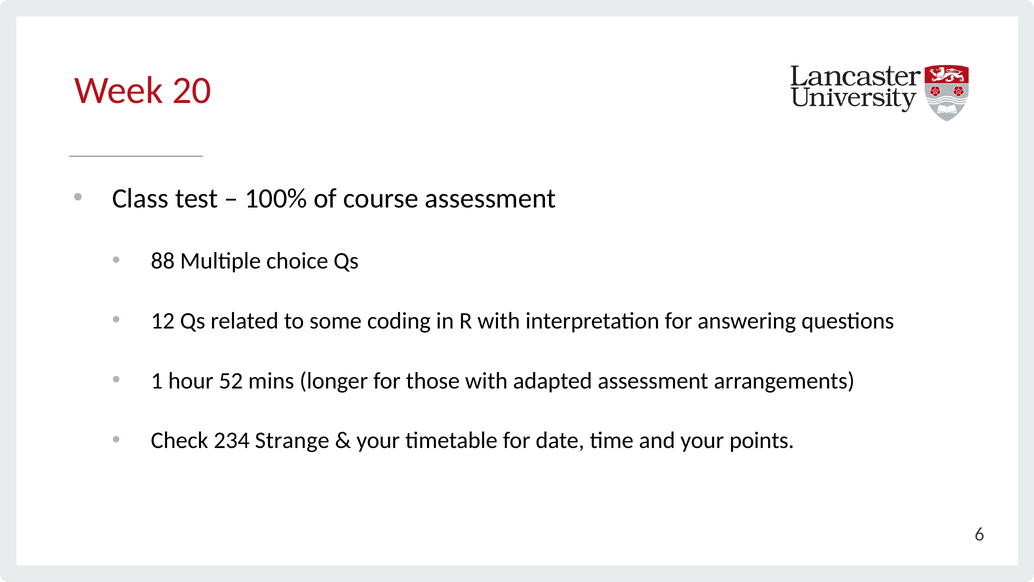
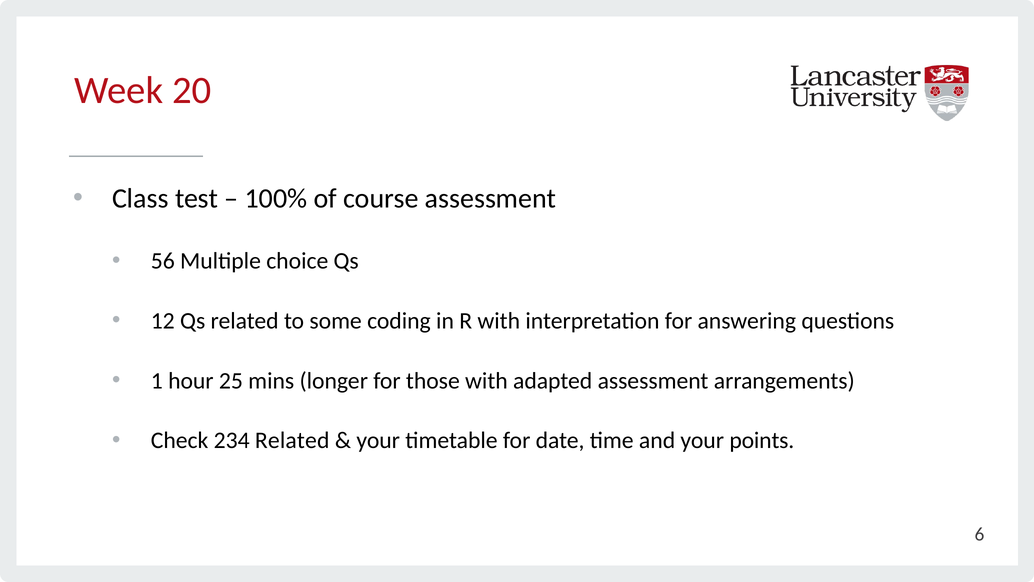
88: 88 -> 56 (163, 261)
52: 52 -> 25 (231, 380)
234 Strange: Strange -> Related (292, 440)
